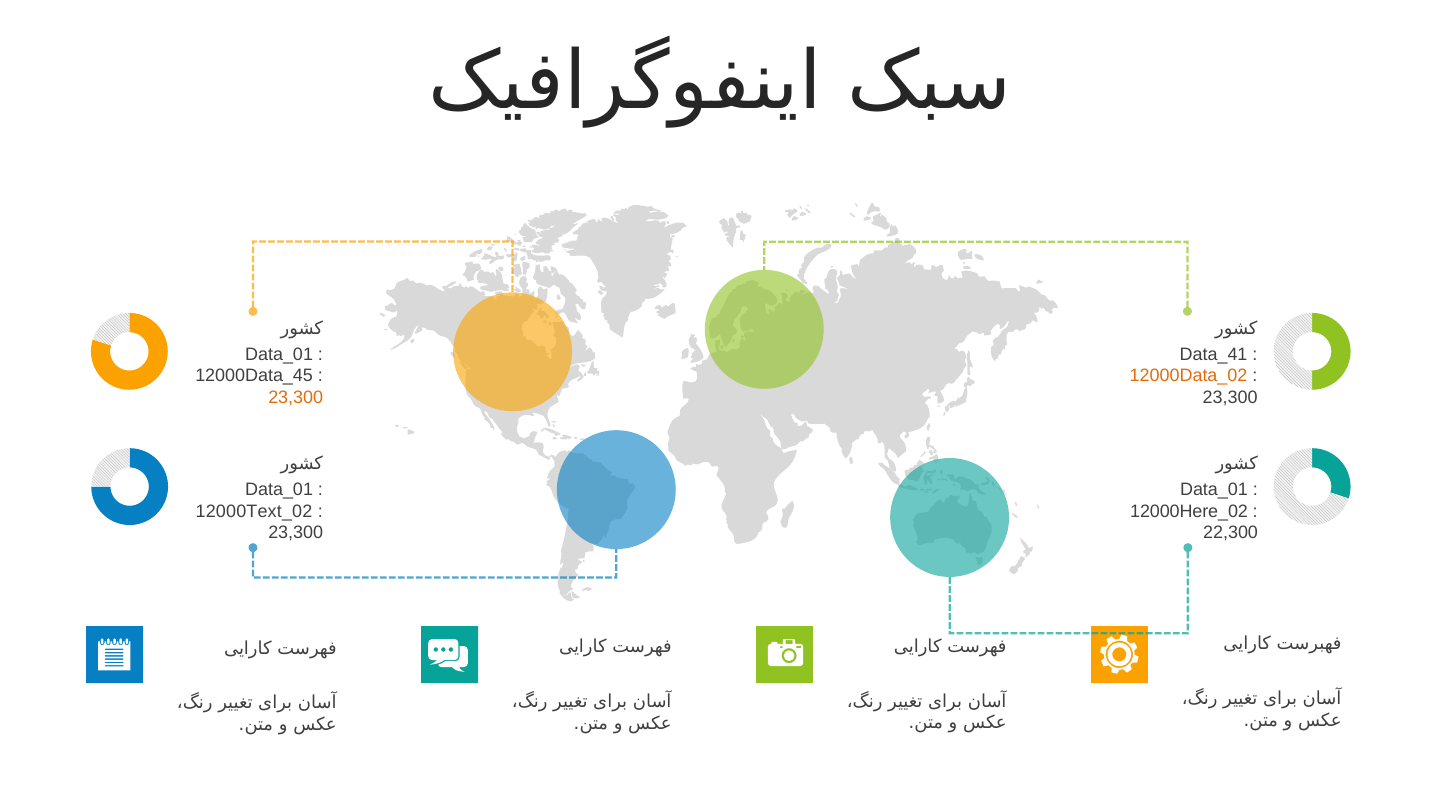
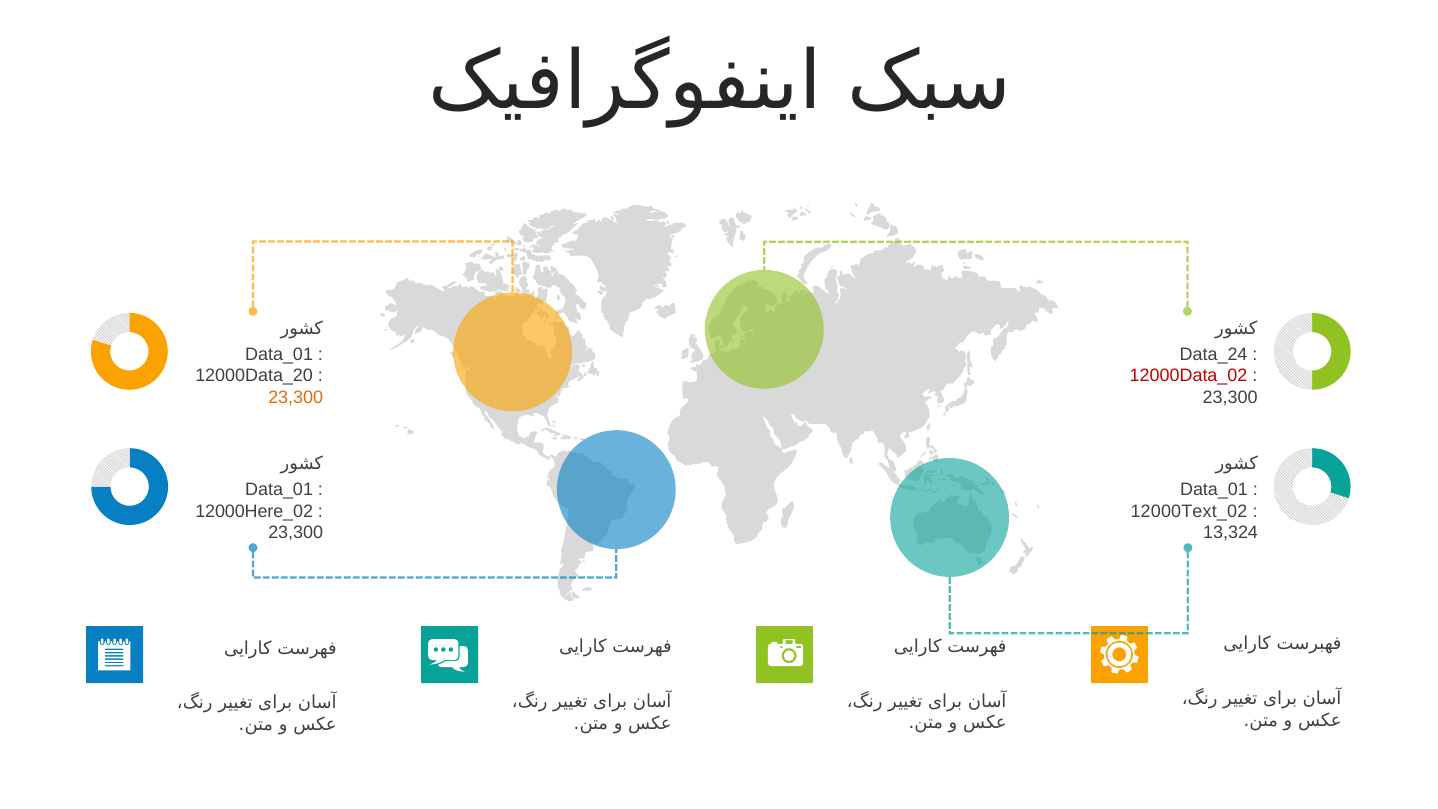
Data_41: Data_41 -> Data_24 (1214, 354)
12000Data_45: 12000Data_45 -> 12000Data_20 (254, 376)
12000Data_02 colour: orange -> red (1189, 376)
12000Text_02: 12000Text_02 -> 12000Here_02 (254, 511)
12000Here_02: 12000Here_02 -> 12000Text_02 (1189, 511)
22,300: 22,300 -> 13,324 (1231, 533)
